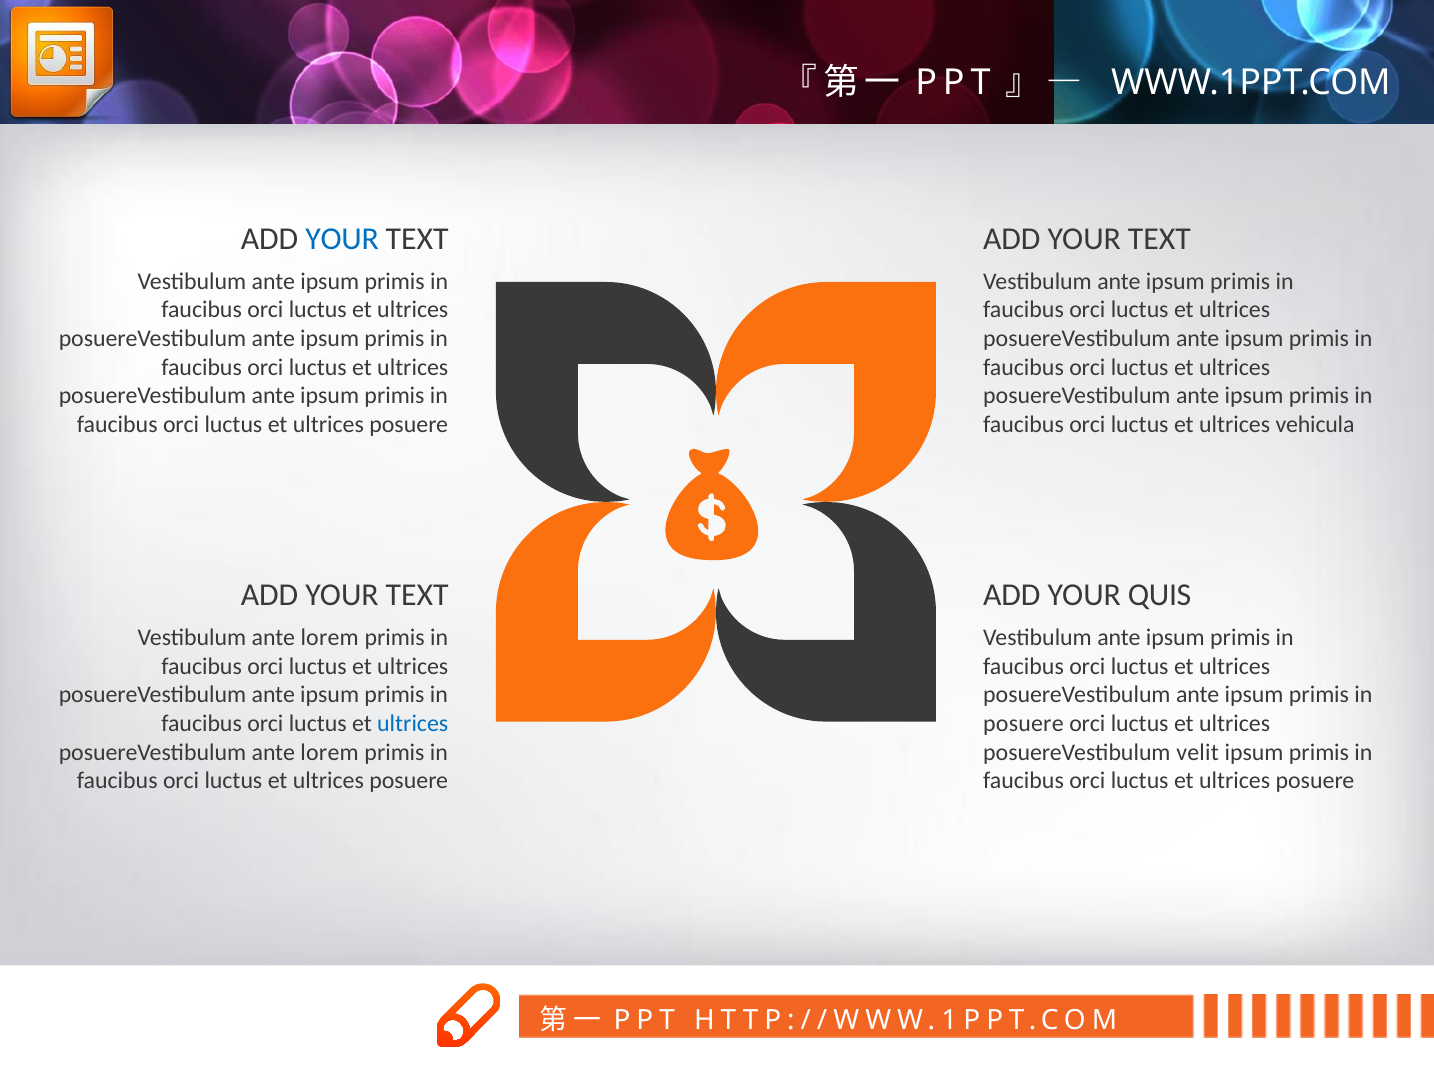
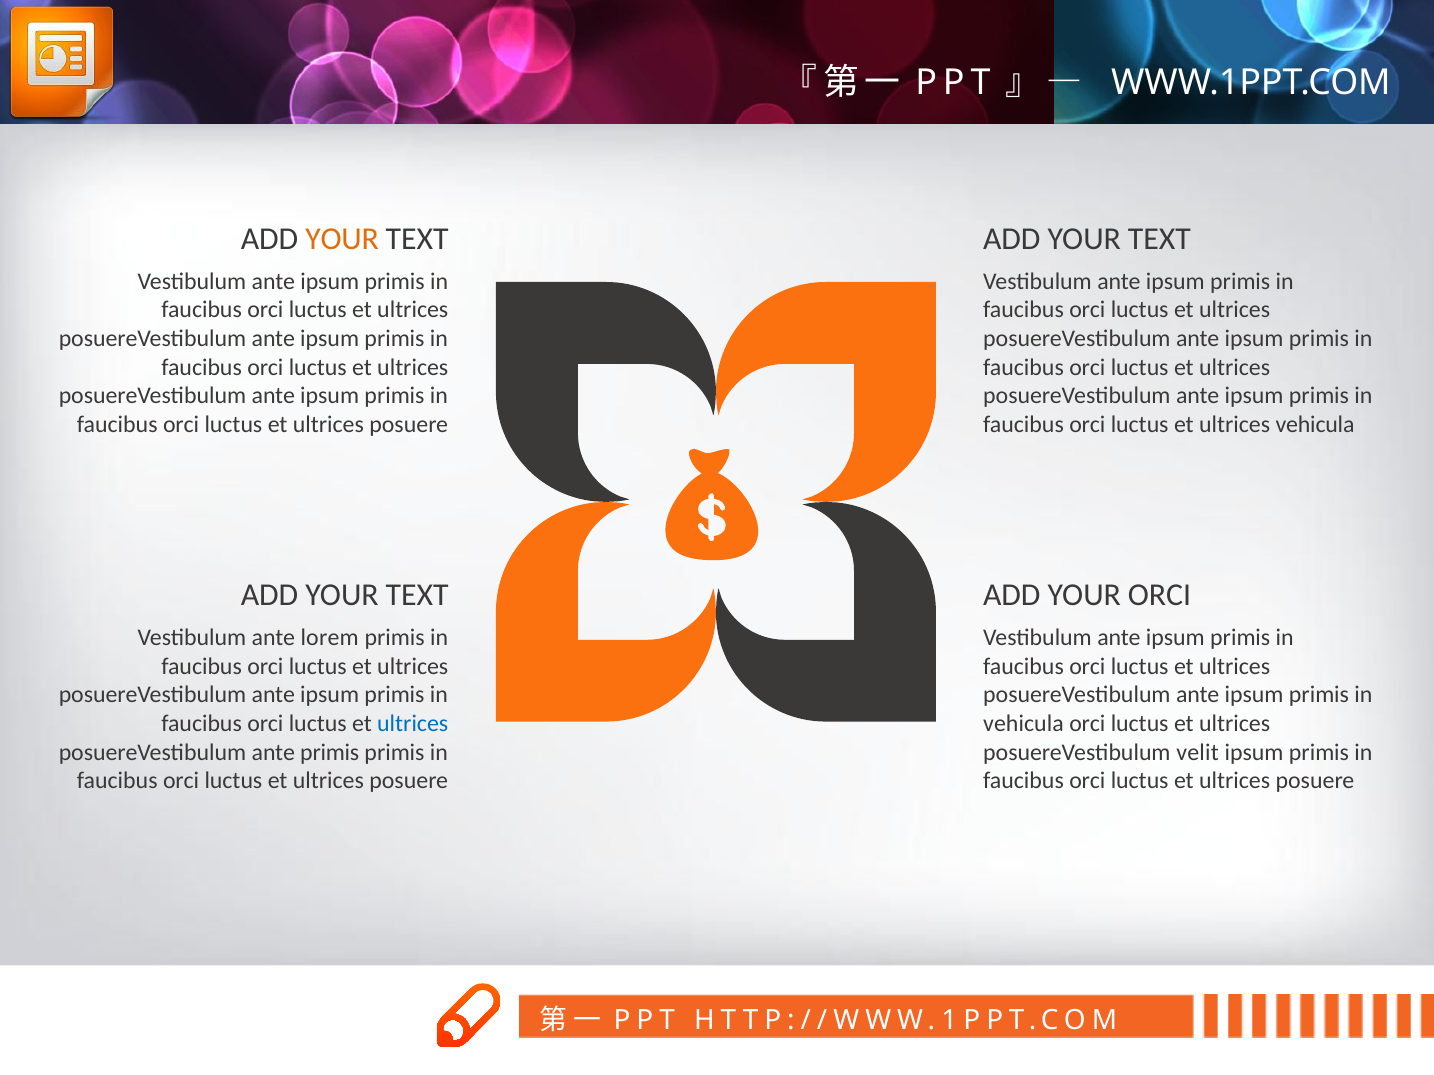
YOUR colour: blue -> orange (342, 239)
YOUR QUIS: QUIS -> ORCI (1159, 595)
posuere: posuere -> vehicula (1023, 724)
posuereVestibulum ante lorem: lorem -> primis (330, 753)
